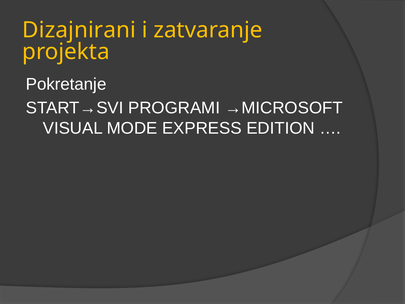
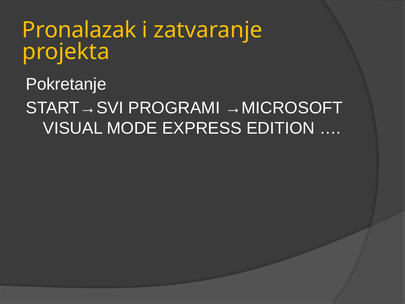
Dizajnirani: Dizajnirani -> Pronalazak (79, 30)
